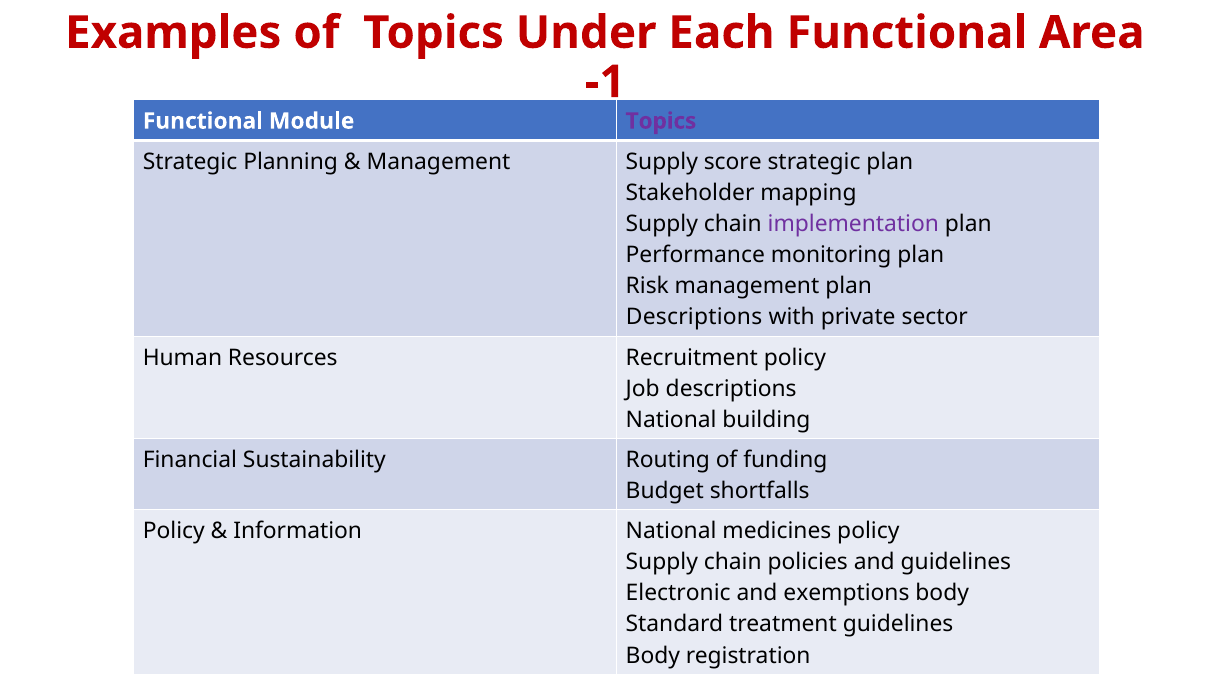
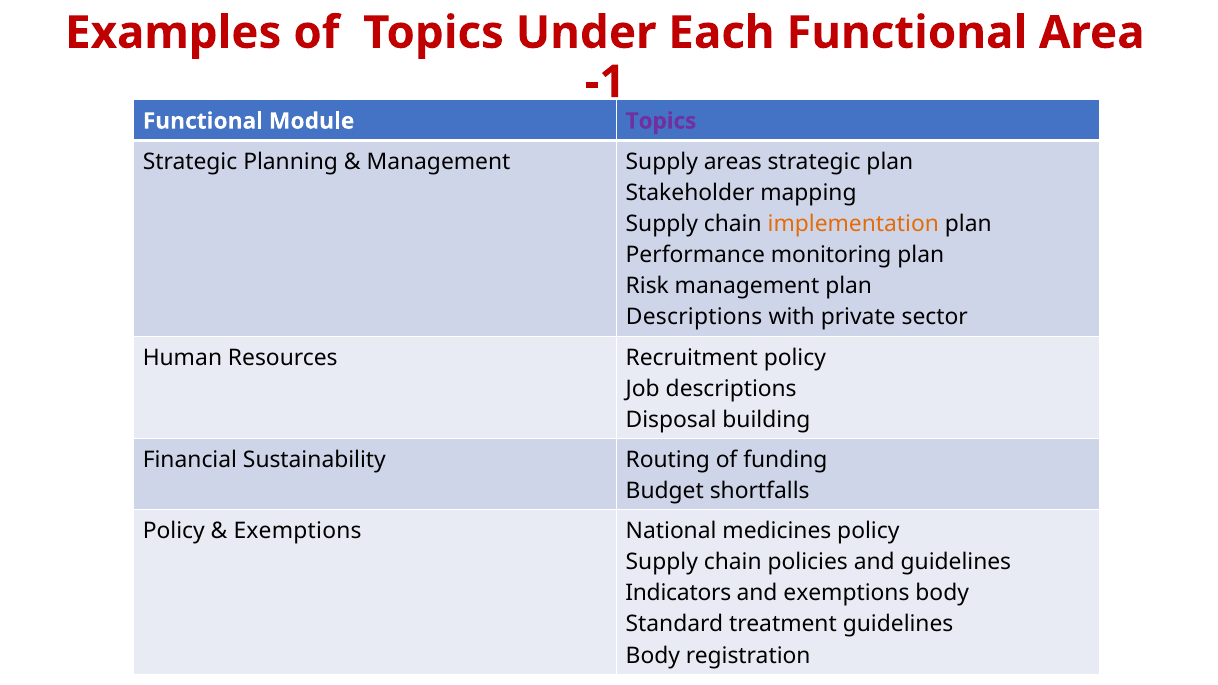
score: score -> areas (733, 162)
implementation colour: purple -> orange (853, 224)
National: National -> Disposal (671, 420)
Information: Information -> Exemptions (298, 531)
Electronic: Electronic -> Indicators (678, 593)
